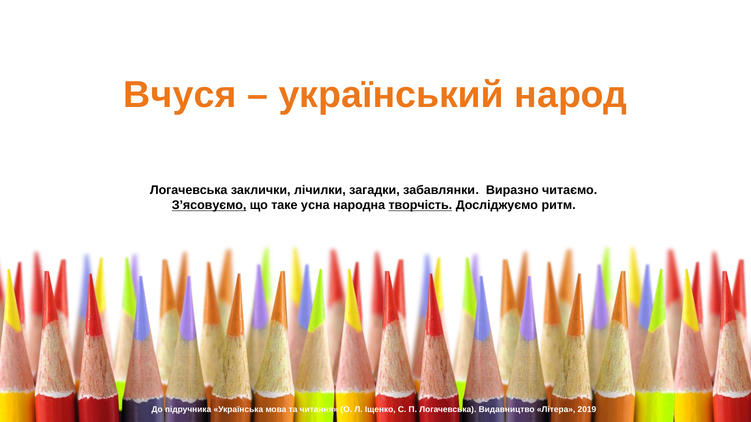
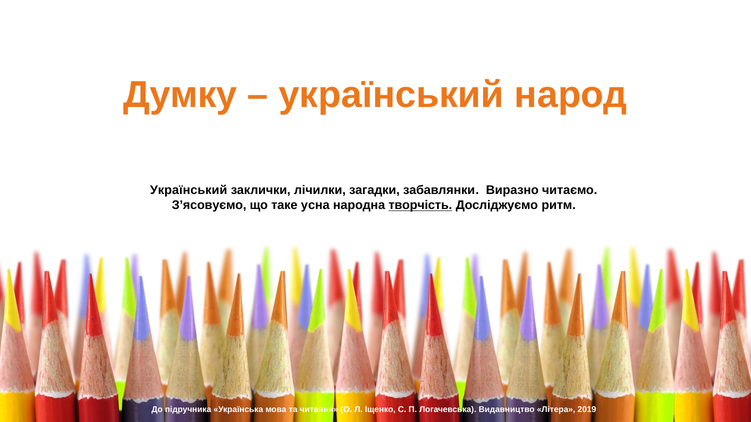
Вчуся: Вчуся -> Думку (180, 95)
Логачевська: Логачевська -> Український (189, 190)
З’ясовуємо underline: present -> none (209, 205)
